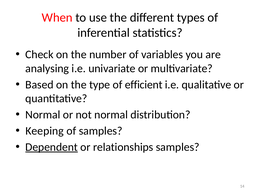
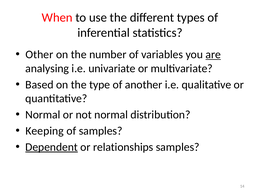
Check: Check -> Other (39, 55)
are underline: none -> present (213, 55)
efficient: efficient -> another (144, 85)
